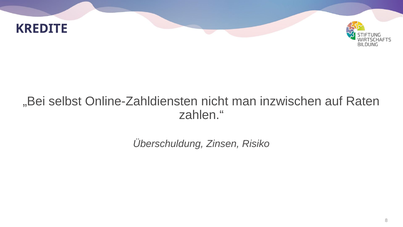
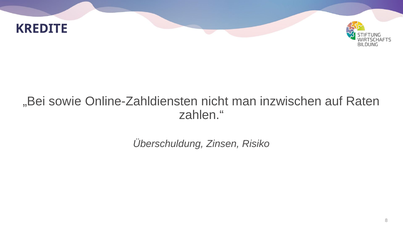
selbst: selbst -> sowie (65, 101)
